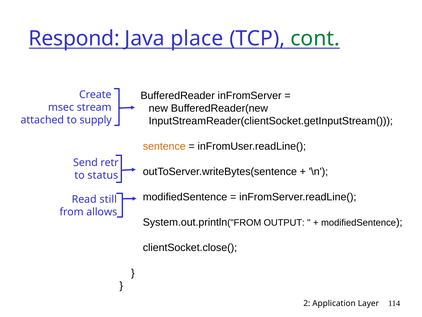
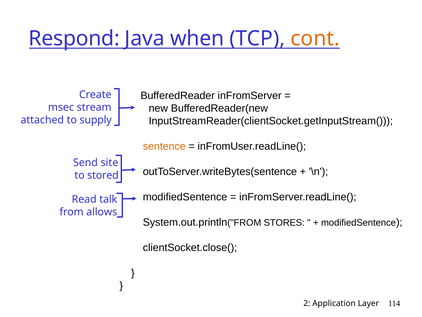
place: place -> when (197, 38)
cont colour: green -> orange (315, 38)
retr: retr -> site (109, 162)
status: status -> stored (103, 175)
still: still -> talk (108, 199)
OUTPUT: OUTPUT -> STORES (284, 222)
